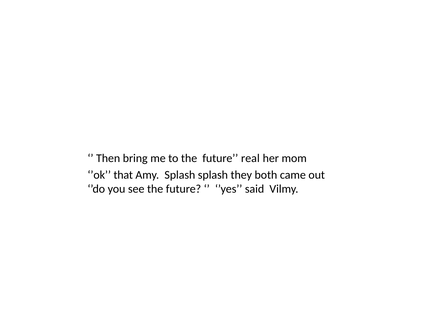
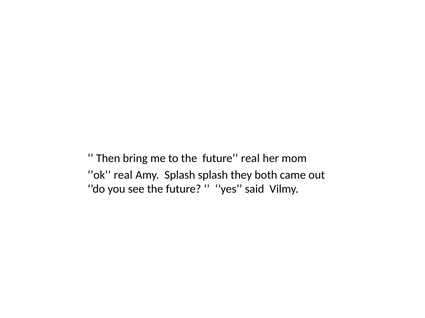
’ok that: that -> real (123, 175)
